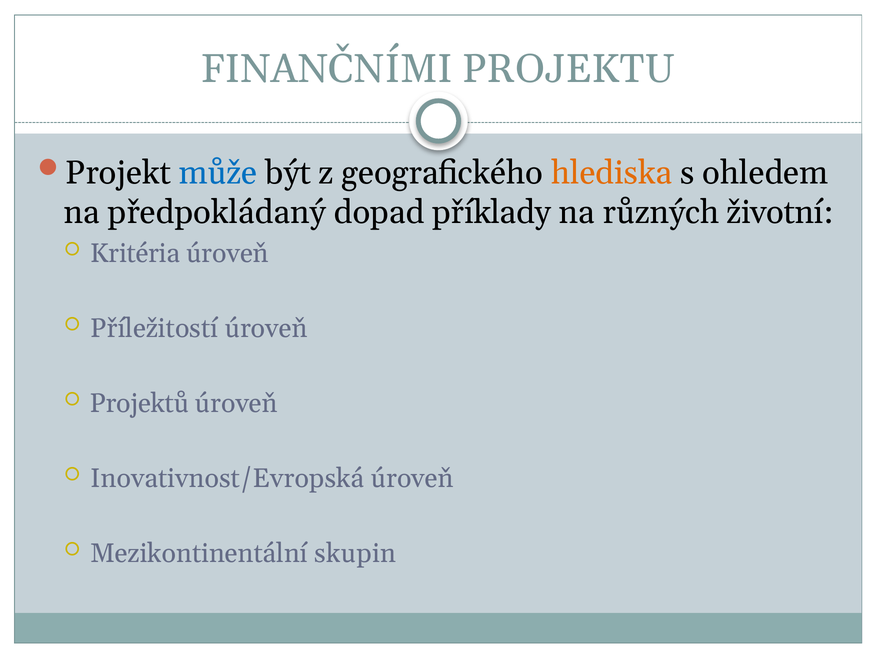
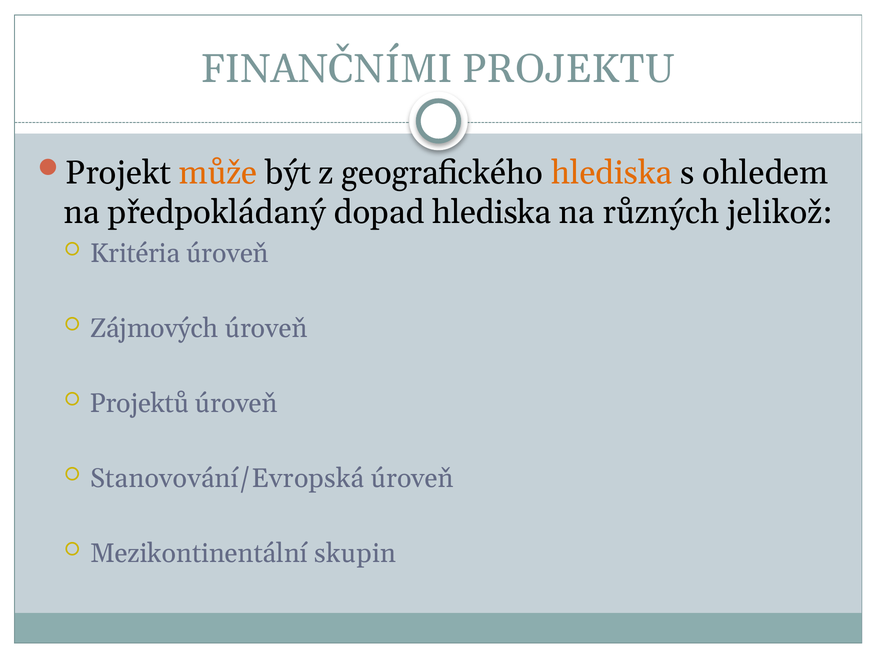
může colour: blue -> orange (218, 173)
dopad příklady: příklady -> hlediska (492, 212)
životní: životní -> jelikož (780, 212)
Příležitostí: Příležitostí -> Zájmových (154, 328)
Inovativnost/Evropská: Inovativnost/Evropská -> Stanovování/Evropská (227, 478)
